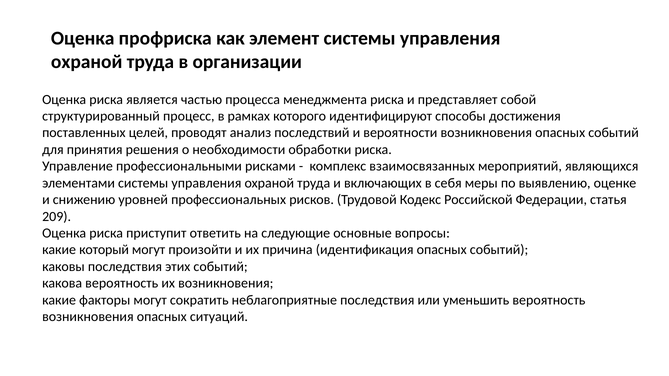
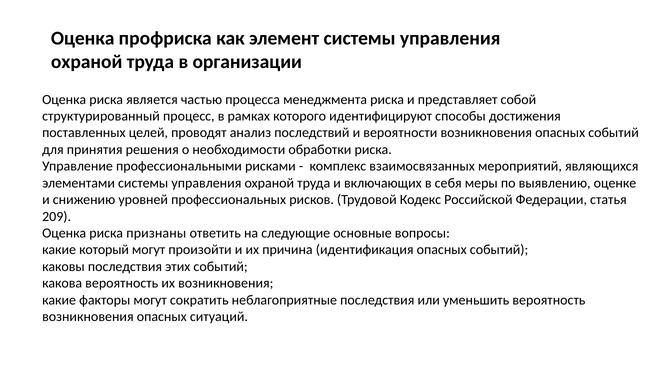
приступит: приступит -> признаны (156, 233)
